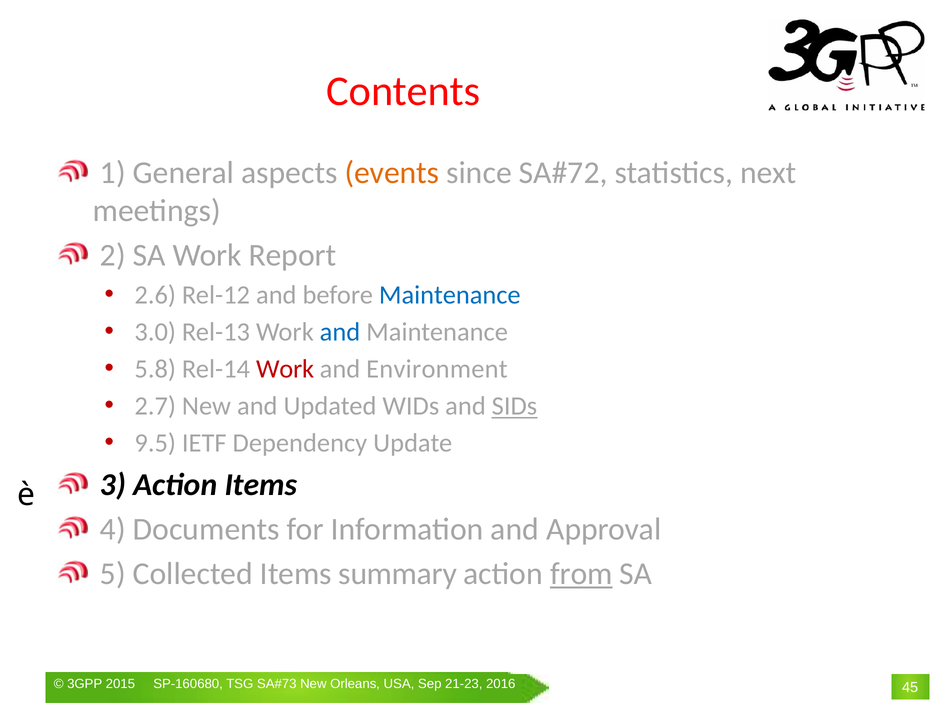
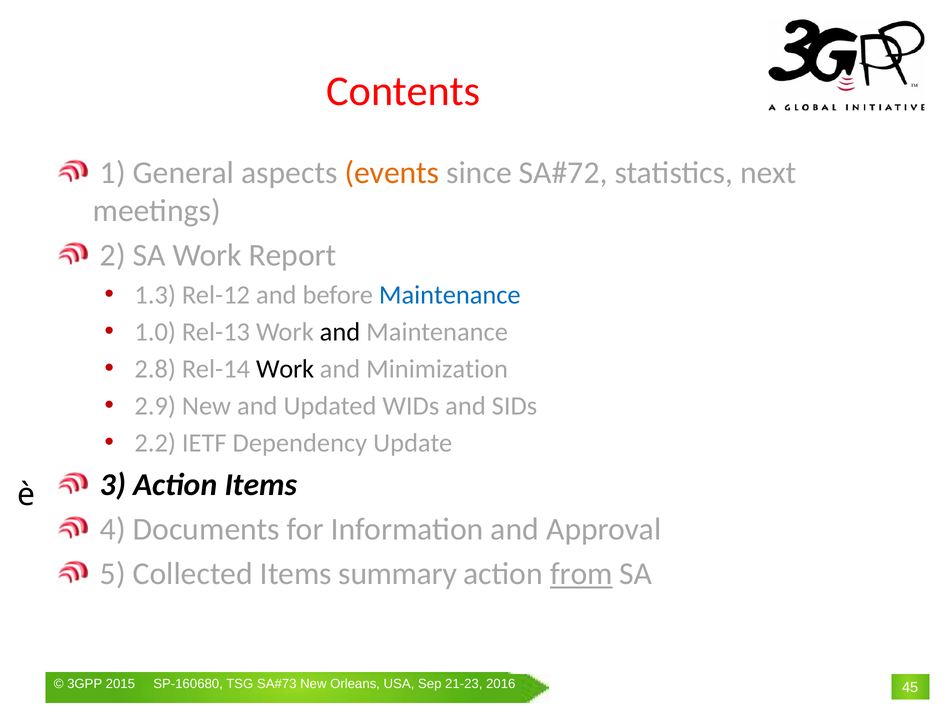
2.6: 2.6 -> 1.3 (155, 295)
3.0: 3.0 -> 1.0 (155, 332)
and colour: blue -> black (340, 332)
5.8: 5.8 -> 2.8 (155, 369)
Work colour: red -> black (285, 369)
Environment: Environment -> Minimization (437, 369)
2.7: 2.7 -> 2.9 (155, 406)
SIDs underline: present -> none (514, 406)
9.5: 9.5 -> 2.2 (155, 443)
